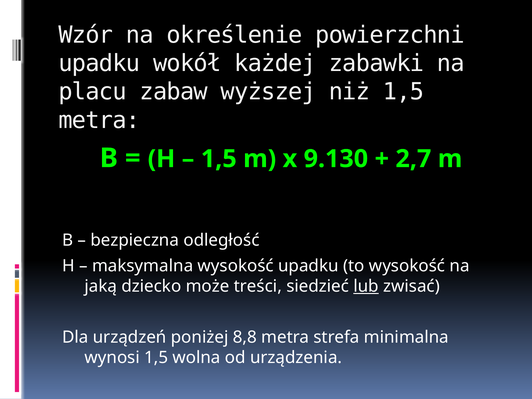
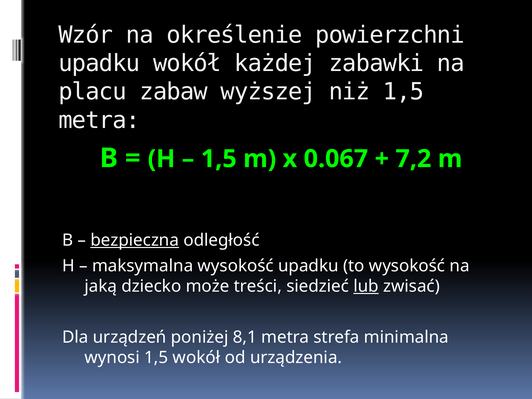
9.130: 9.130 -> 0.067 (336, 159)
2,7: 2,7 -> 7,2 (413, 159)
bezpieczna underline: none -> present (135, 240)
8,8: 8,8 -> 8,1 (245, 337)
1,5 wolna: wolna -> wokół (196, 358)
